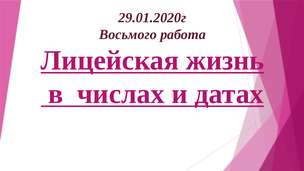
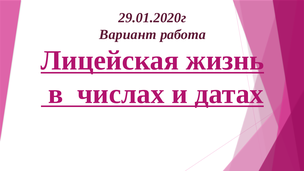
Восьмого: Восьмого -> Вариант (128, 35)
